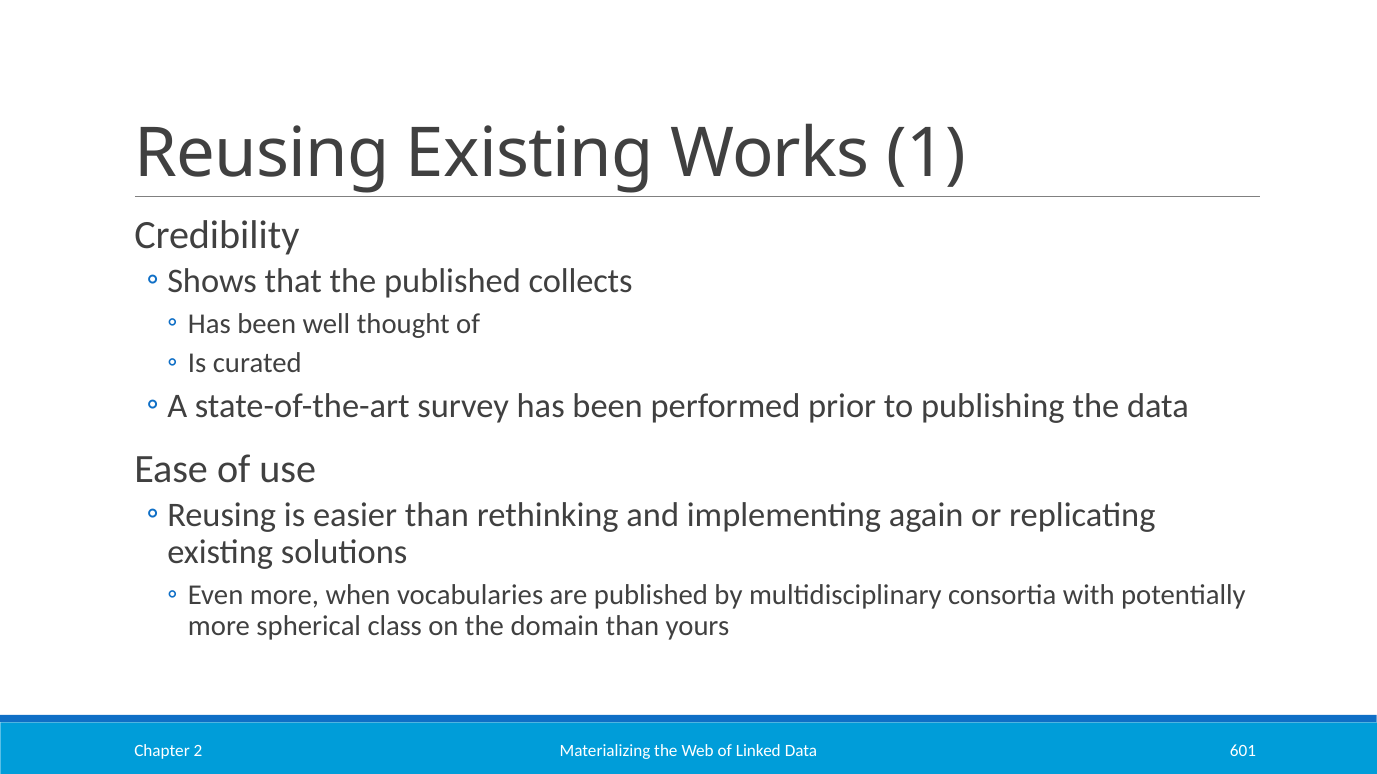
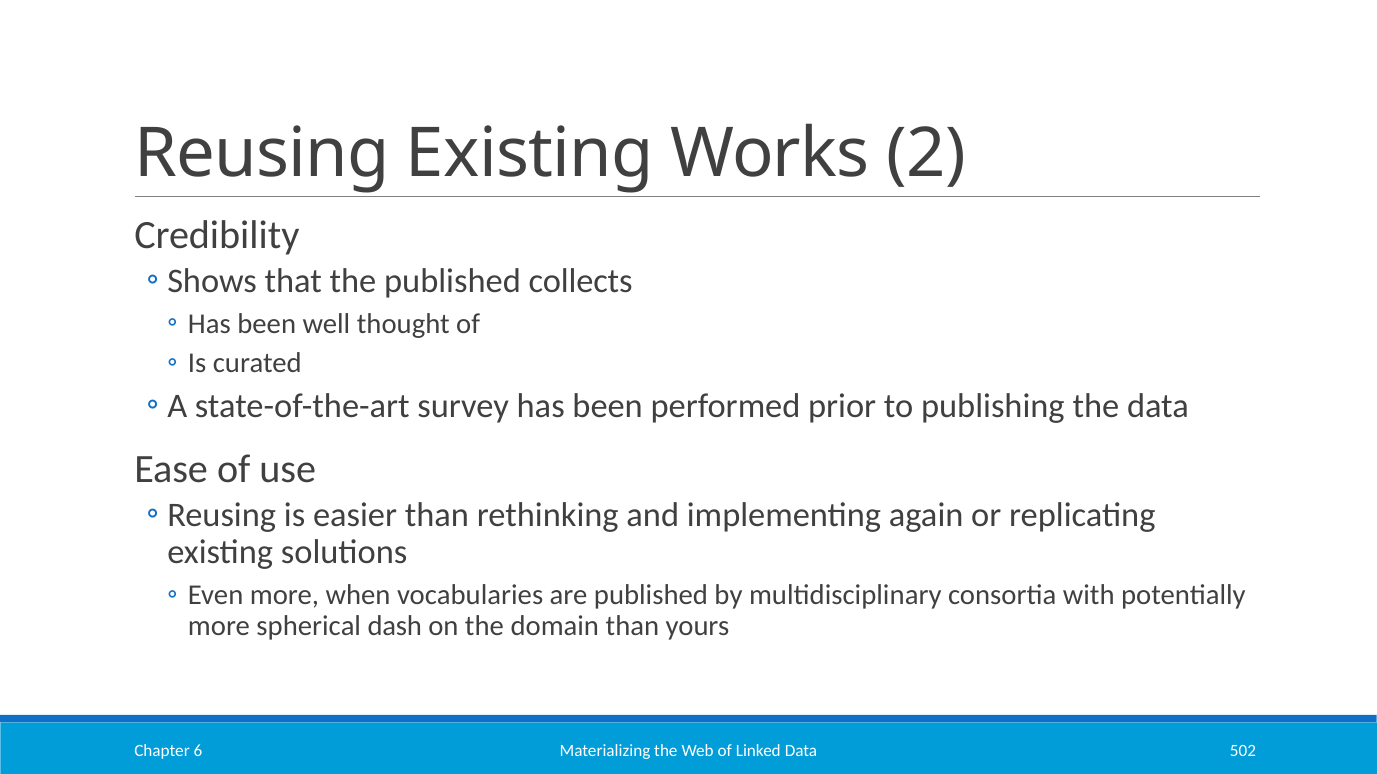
1: 1 -> 2 (926, 154)
class: class -> dash (395, 626)
601: 601 -> 502 (1243, 751)
2: 2 -> 6 (198, 751)
